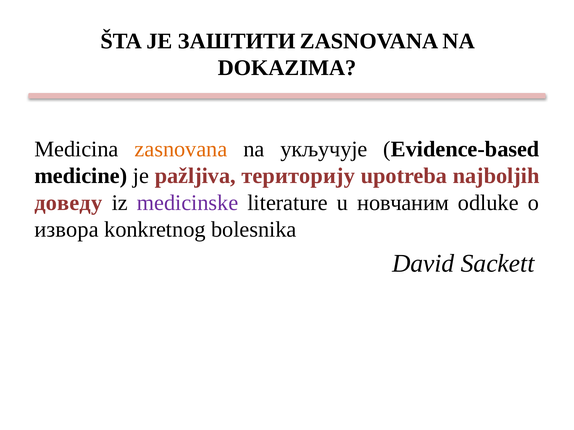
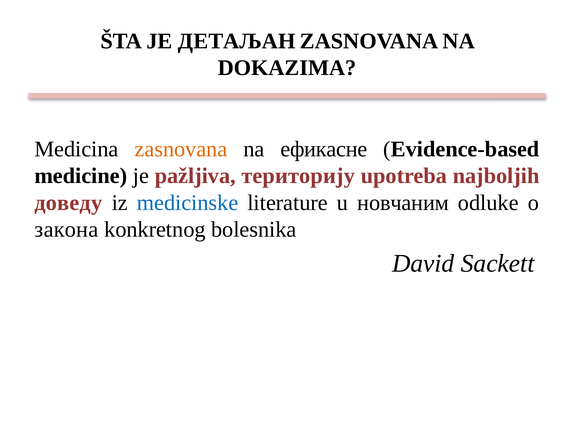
ЗАШТИТИ: ЗАШТИТИ -> ДЕТАЉАН (237, 41)
укључује: укључује -> ефикасне (324, 149)
medicinske colour: purple -> blue (188, 203)
извора: извора -> закона (66, 230)
